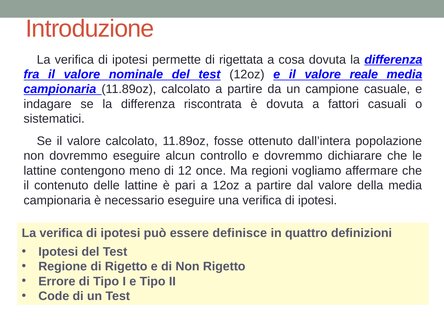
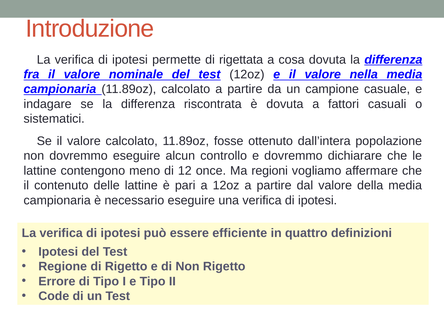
reale: reale -> nella (364, 74)
definisce: definisce -> efficiente (240, 233)
